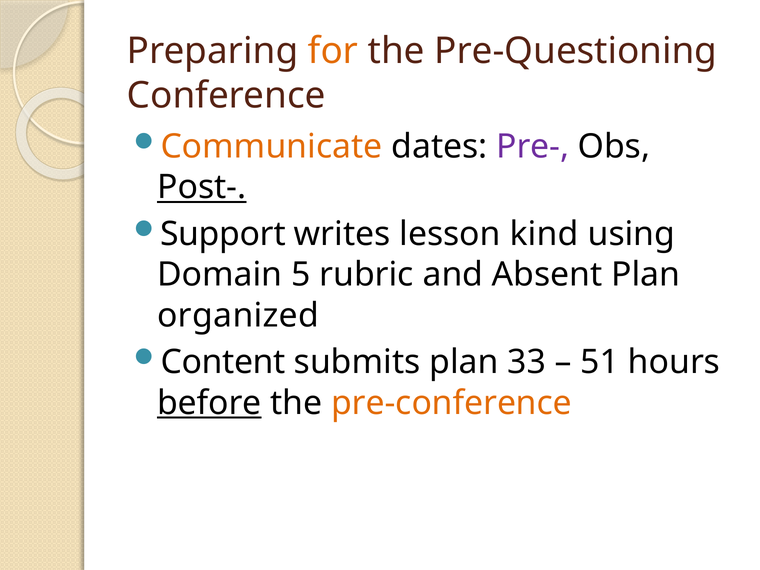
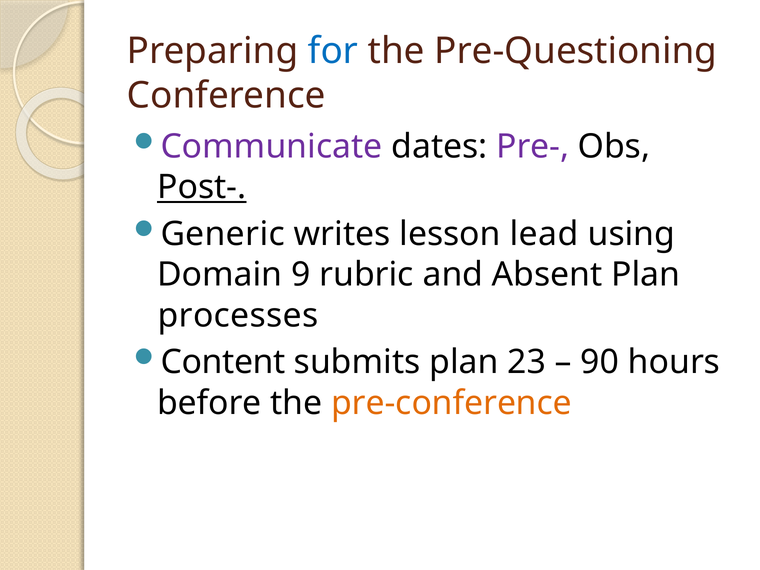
for colour: orange -> blue (333, 51)
Communicate colour: orange -> purple (272, 147)
Support: Support -> Generic (223, 234)
kind: kind -> lead (544, 234)
5: 5 -> 9 (301, 275)
organized: organized -> processes (238, 315)
33: 33 -> 23 (527, 362)
51: 51 -> 90 (600, 362)
before underline: present -> none (209, 403)
